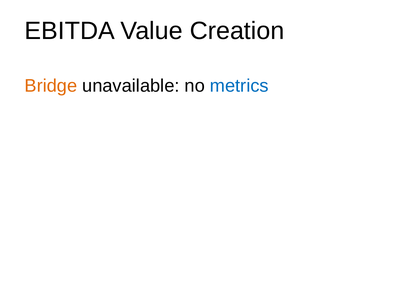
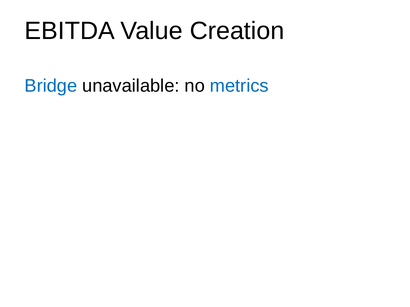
Bridge colour: orange -> blue (51, 86)
